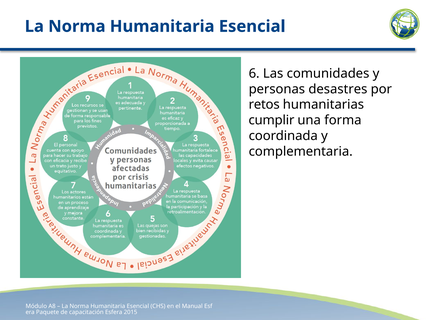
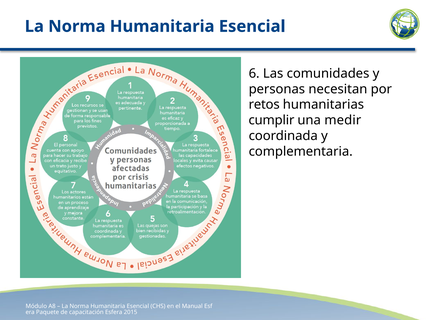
desastres: desastres -> necesitan (338, 89)
forma: forma -> medir (343, 120)
